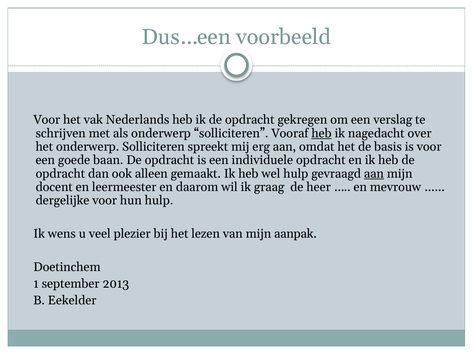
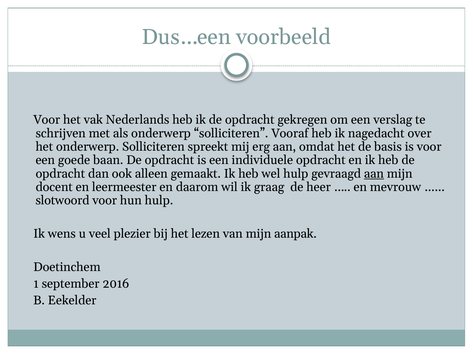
heb underline: present -> none (322, 134)
dergelijke: dergelijke -> slotwoord (63, 201)
2013: 2013 -> 2016 (116, 284)
